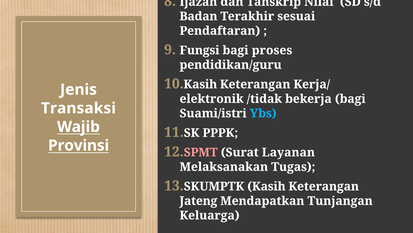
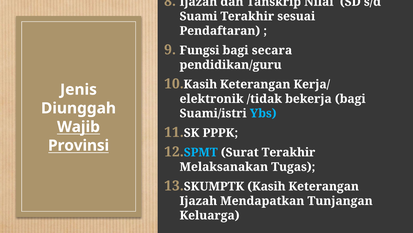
Badan: Badan -> Suami (198, 16)
proses: proses -> secara (272, 50)
Transaksi: Transaksi -> Diunggah (78, 108)
SPMT colour: pink -> light blue (201, 152)
Surat Layanan: Layanan -> Terakhir (288, 152)
Jateng: Jateng -> Ijazah (198, 200)
